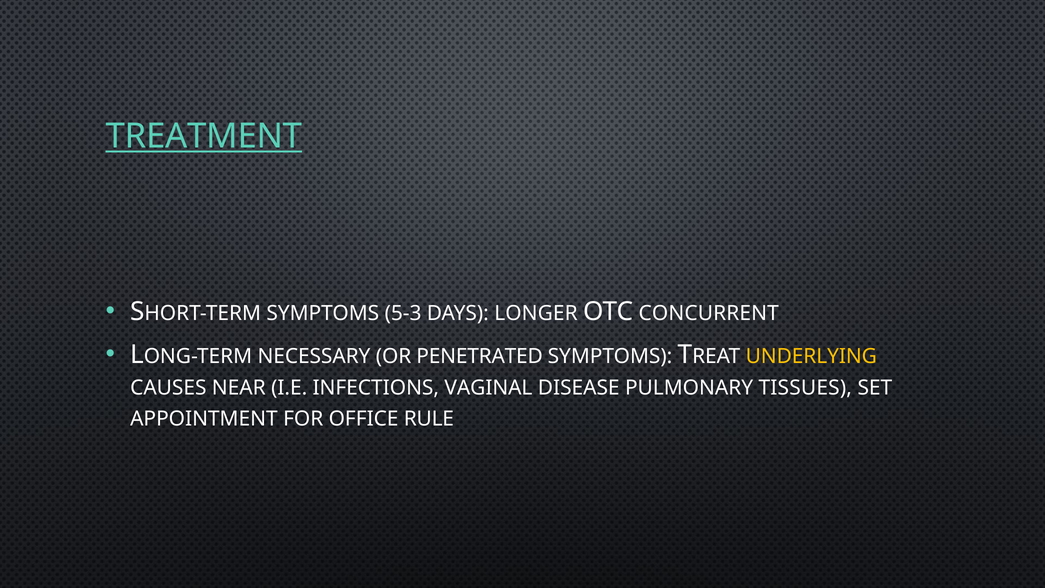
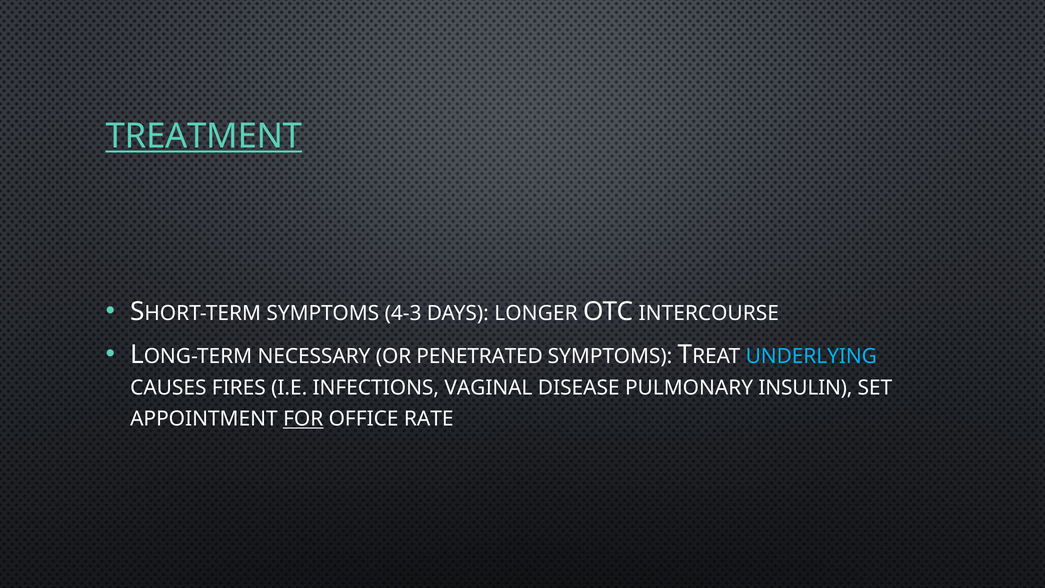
5-3: 5-3 -> 4-3 (403, 313)
CONCURRENT: CONCURRENT -> INTERCOURSE (709, 313)
UNDERLYING colour: yellow -> light blue (811, 356)
NEAR: NEAR -> FIRES (239, 388)
TISSUES: TISSUES -> INSULIN (805, 388)
FOR underline: none -> present (303, 419)
RULE: RULE -> RATE (429, 419)
